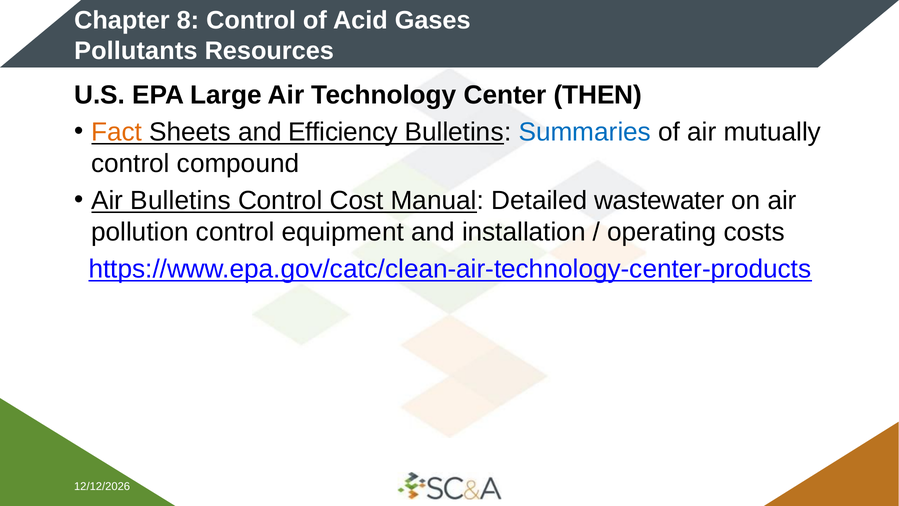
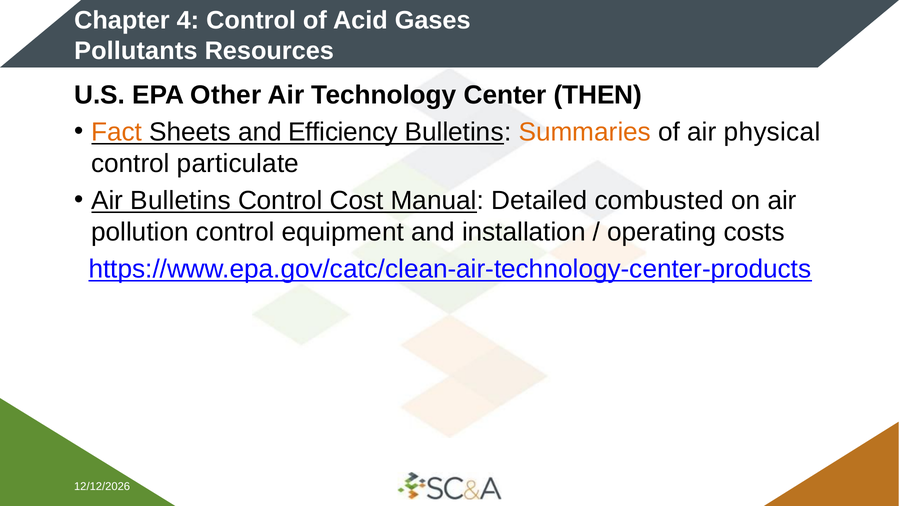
8: 8 -> 4 (188, 20)
Large: Large -> Other (226, 95)
Summaries colour: blue -> orange (585, 132)
mutually: mutually -> physical (772, 132)
compound: compound -> particulate (238, 163)
wastewater: wastewater -> combusted (659, 201)
